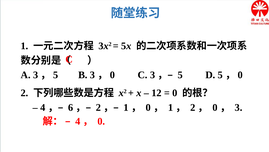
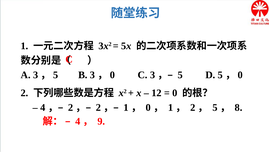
6: 6 -> 2 (71, 107)
0: 0 -> 5 (215, 107)
3: 3 -> 8 (239, 107)
0: 0 -> 9 (101, 121)
